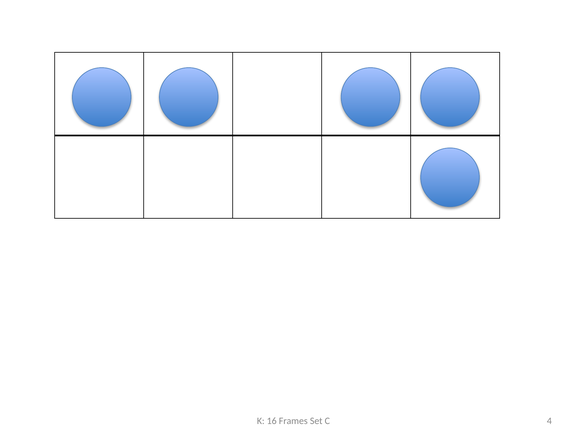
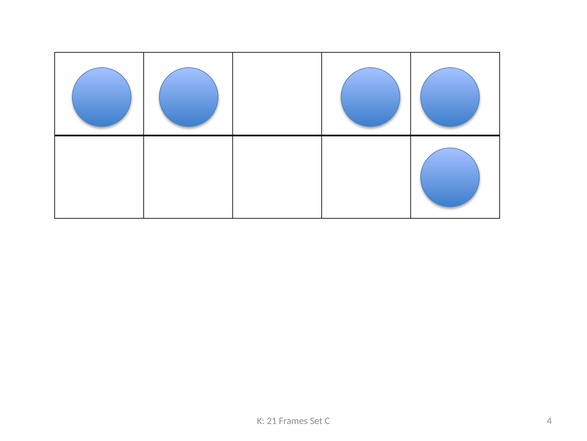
16: 16 -> 21 (272, 420)
